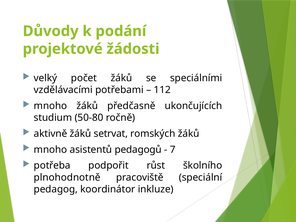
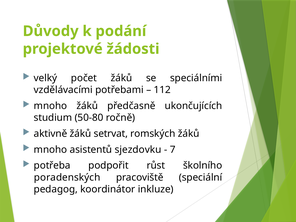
pedagogů: pedagogů -> sjezdovku (138, 150)
plnohodnotně: plnohodnotně -> poradenských (67, 177)
